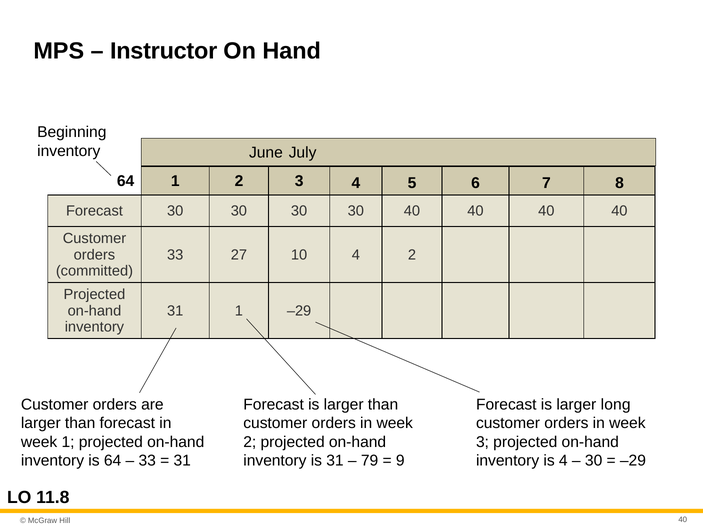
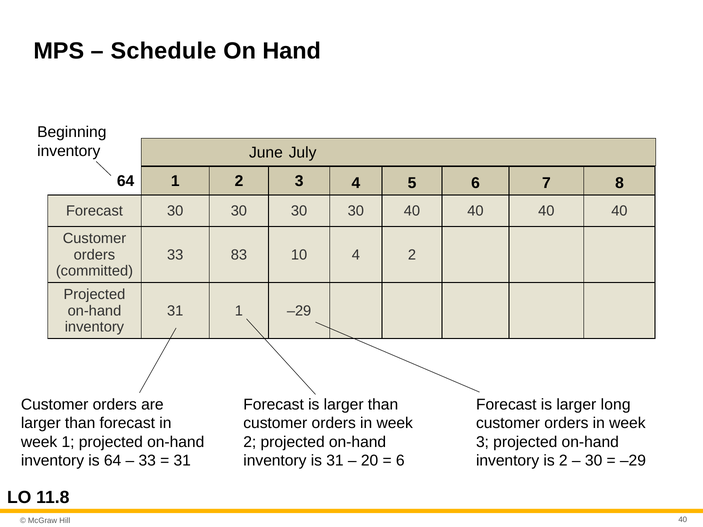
Instructor: Instructor -> Schedule (163, 51)
27: 27 -> 83 (239, 255)
79: 79 -> 20 (370, 461)
9: 9 -> 6 (400, 461)
is 4: 4 -> 2 (563, 461)
